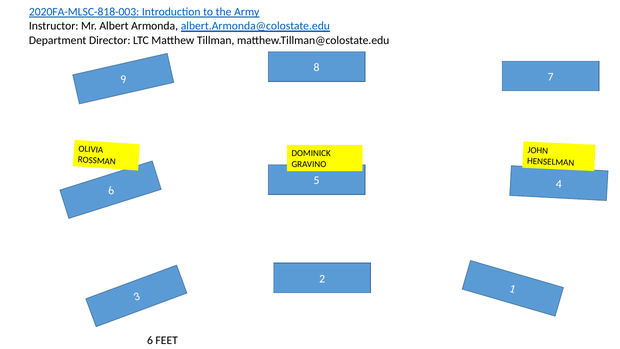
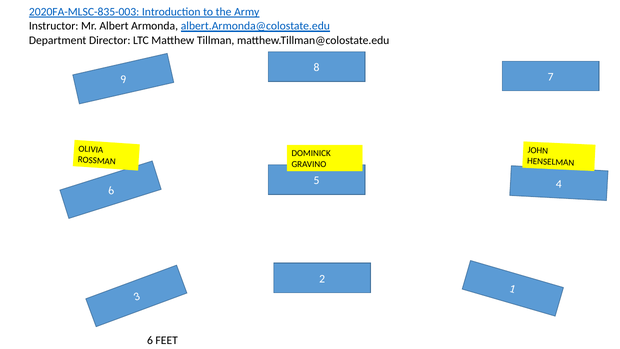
2020FA-MLSC-818-003: 2020FA-MLSC-818-003 -> 2020FA-MLSC-835-003 (84, 12)
